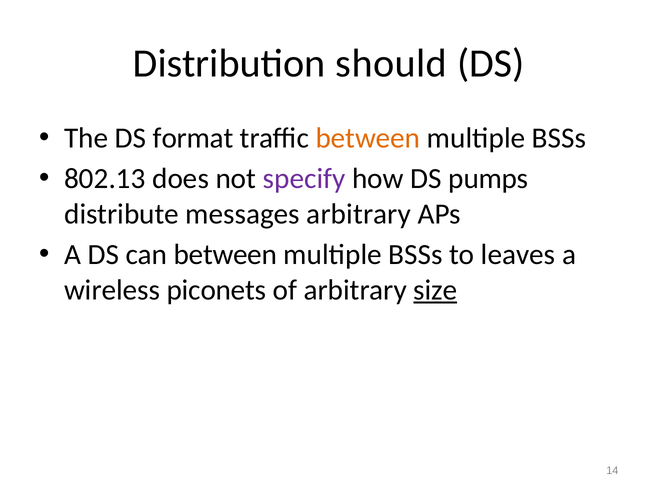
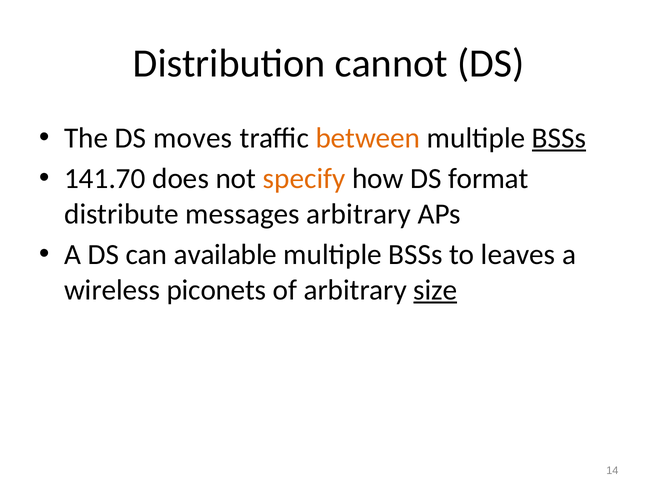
should: should -> cannot (391, 64)
format: format -> moves (193, 138)
BSSs underline: none -> present (559, 138)
802.13: 802.13 -> 141.70 (105, 179)
specify colour: purple -> orange (304, 179)
pumps: pumps -> format (488, 179)
can between: between -> available (225, 255)
